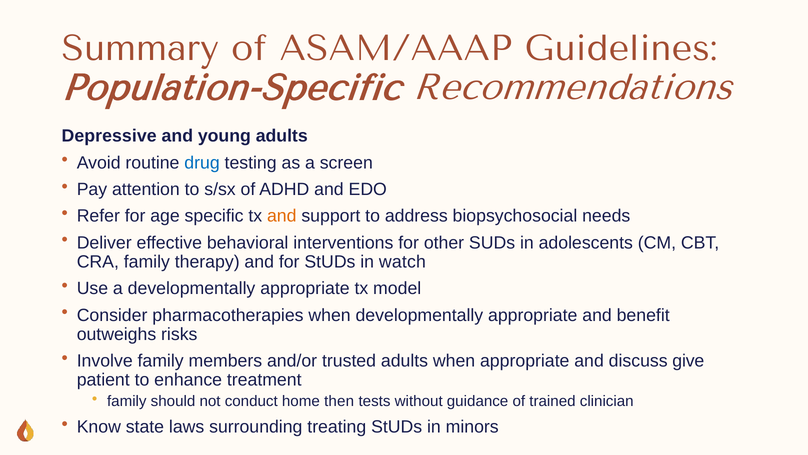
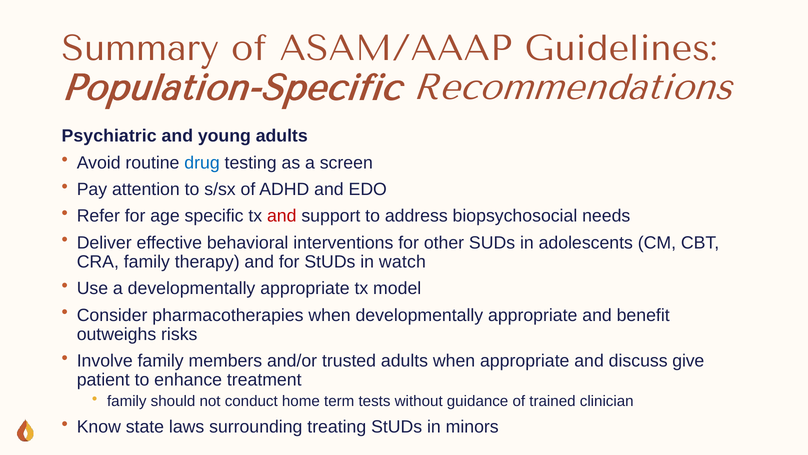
Depressive: Depressive -> Psychiatric (109, 136)
and colour: orange -> red (282, 216)
then: then -> term (339, 401)
